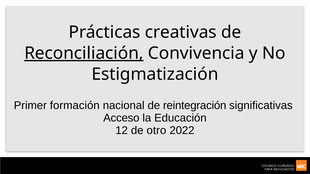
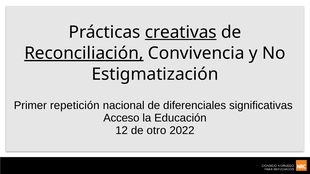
creativas underline: none -> present (181, 32)
formación: formación -> repetición (75, 106)
reintegración: reintegración -> diferenciales (195, 106)
